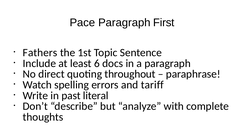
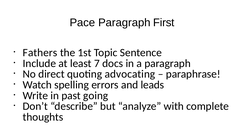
6: 6 -> 7 (97, 64)
throughout: throughout -> advocating (130, 74)
tariff: tariff -> leads (152, 85)
literal: literal -> going (96, 96)
